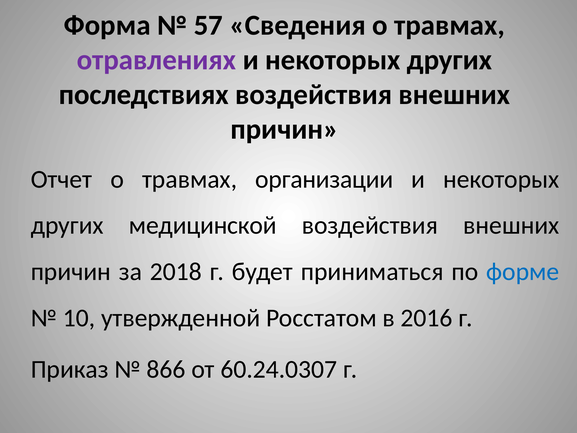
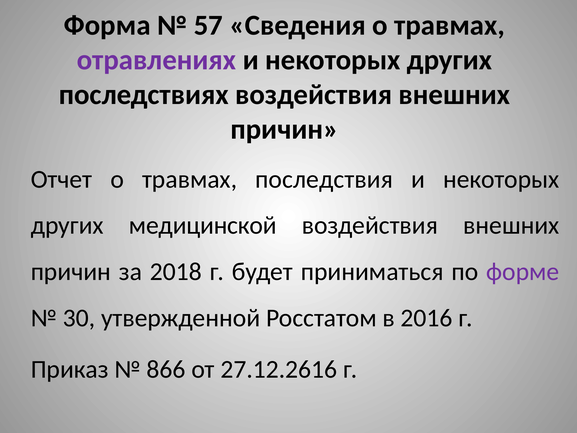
организации: организации -> последствия (324, 179)
форме colour: blue -> purple (523, 272)
10: 10 -> 30 (79, 318)
60.24.0307: 60.24.0307 -> 27.12.2616 (279, 369)
